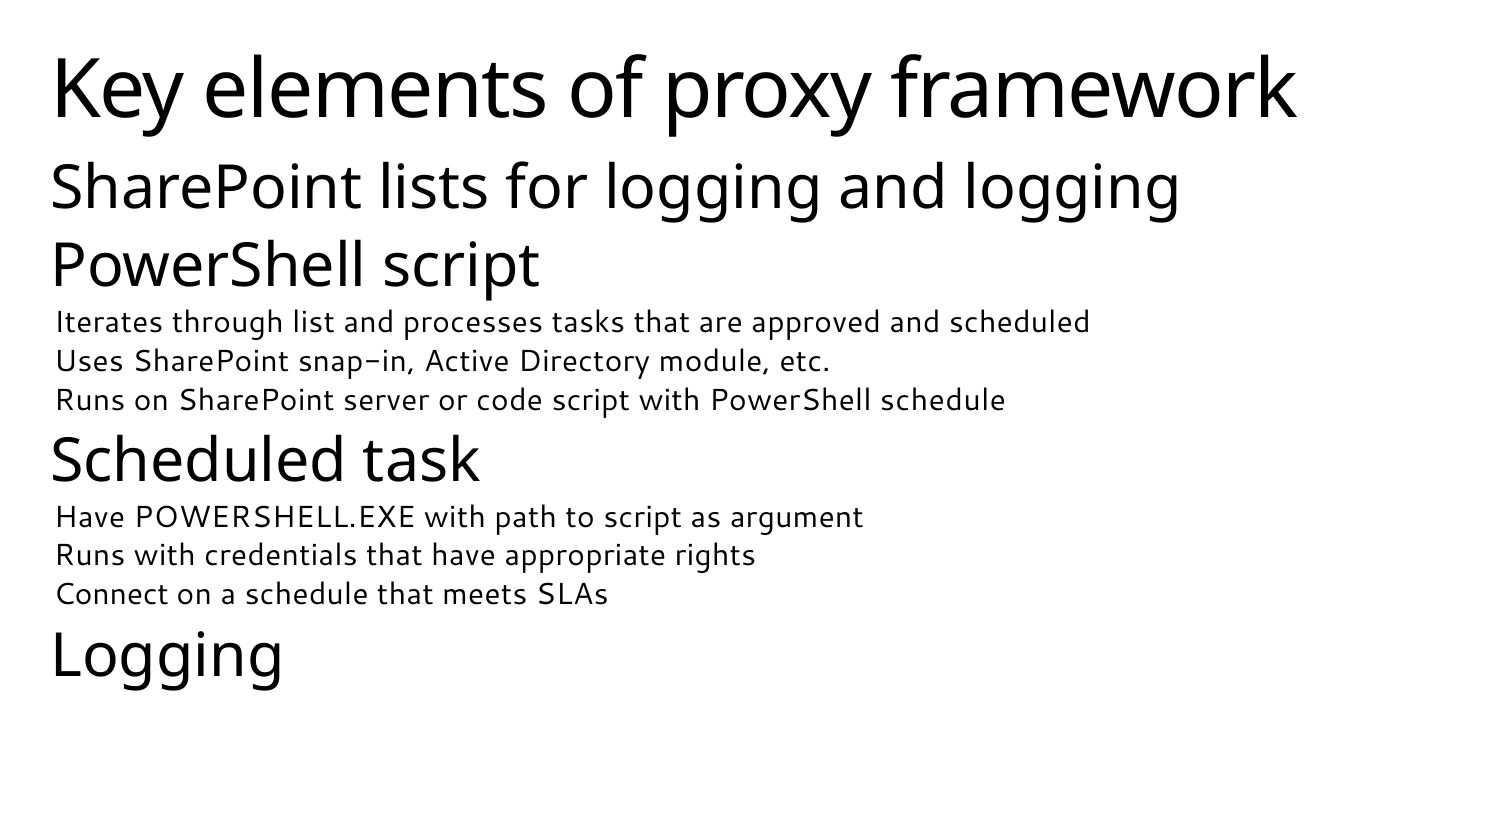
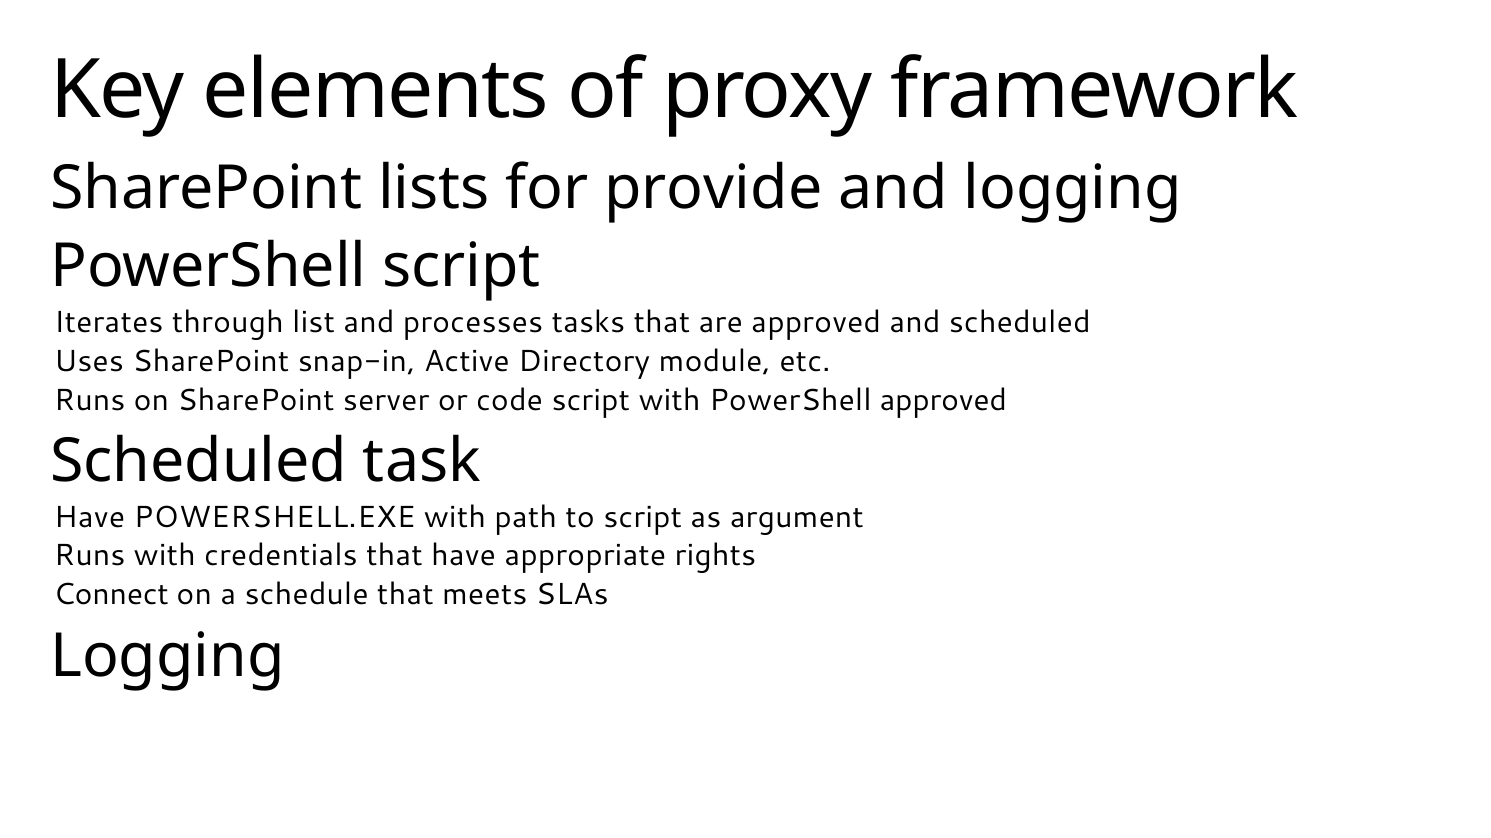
for logging: logging -> provide (713, 189)
PowerShell schedule: schedule -> approved (943, 400)
